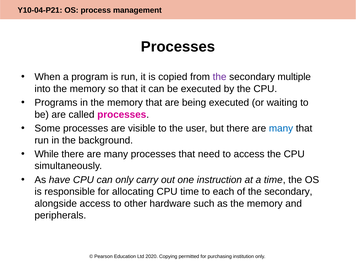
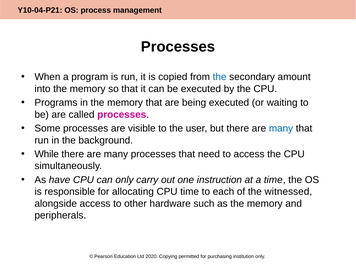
the colour: purple -> blue (220, 77)
multiple: multiple -> amount (294, 77)
of the secondary: secondary -> witnessed (288, 192)
